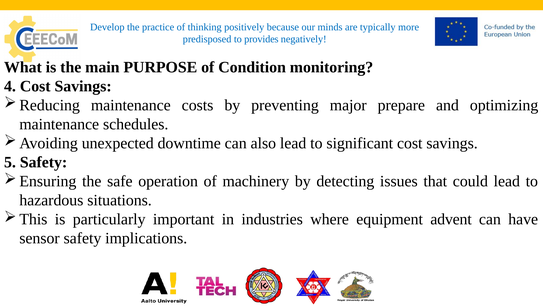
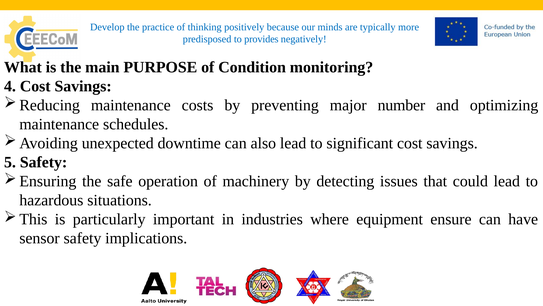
prepare: prepare -> number (401, 105)
advent: advent -> ensure (451, 219)
